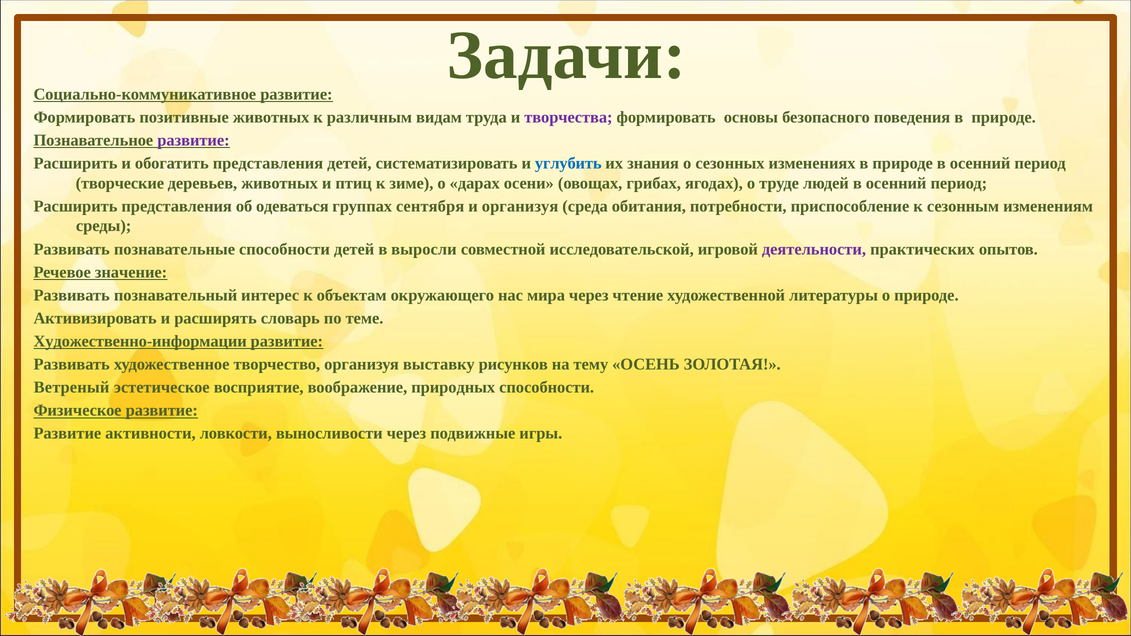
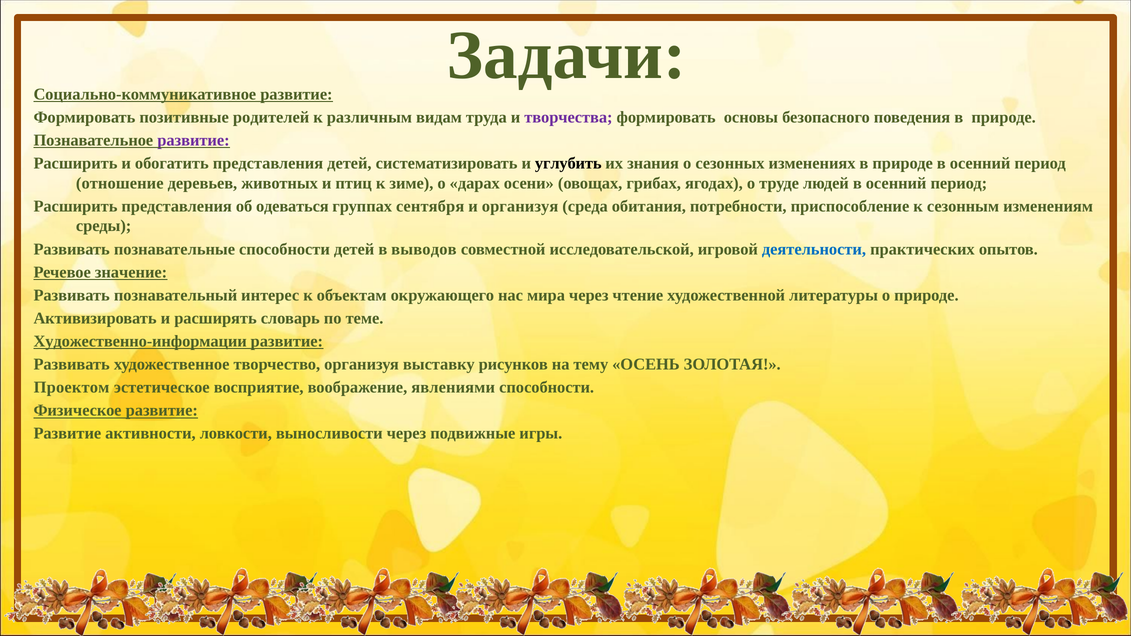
позитивные животных: животных -> родителей (271, 117)
углубить colour: blue -> black (568, 164)
творческие: творческие -> отношение (120, 183)
выросли: выросли -> выводов (424, 249)
деятельности colour: purple -> blue (814, 249)
Ветреный: Ветреный -> Проектом (72, 388)
природных: природных -> явлениями (453, 388)
